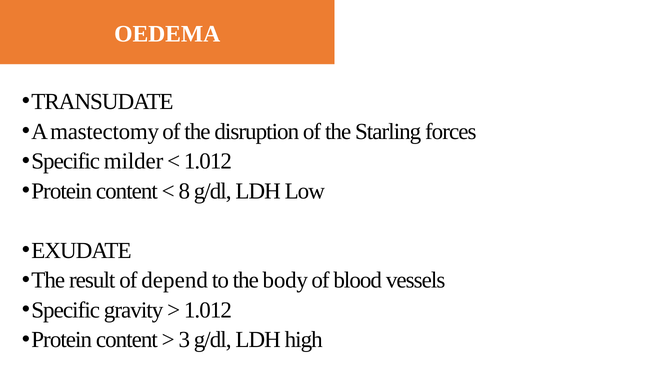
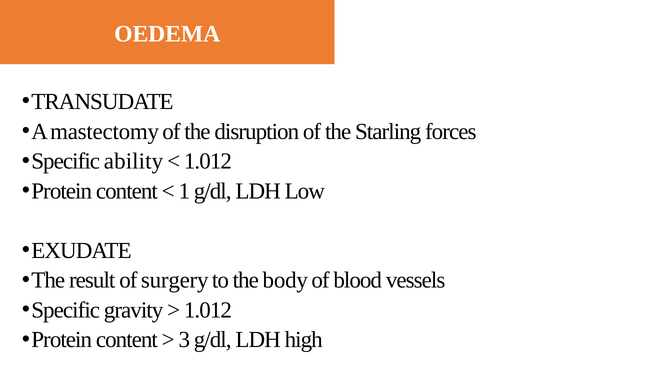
milder: milder -> ability (134, 161)
8: 8 -> 1 (184, 191)
depend: depend -> surgery (175, 281)
